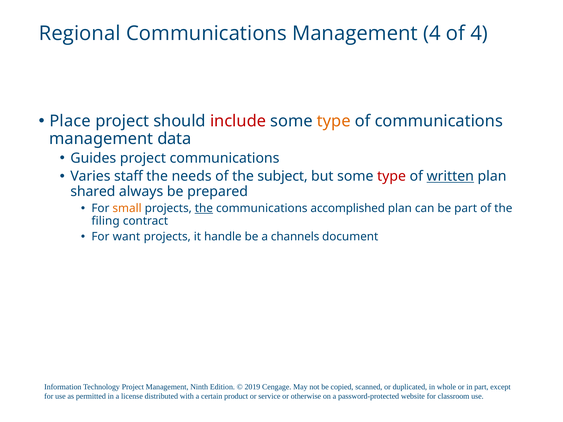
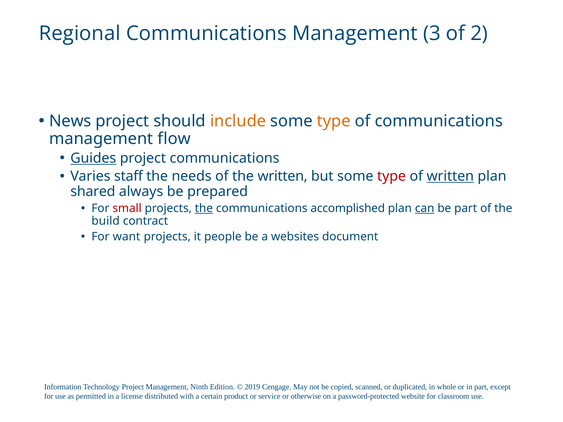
Management 4: 4 -> 3 (432, 33)
of 4: 4 -> 2 (479, 33)
Place: Place -> News (70, 121)
include colour: red -> orange (238, 121)
data: data -> flow (174, 139)
Guides underline: none -> present (93, 158)
the subject: subject -> written (283, 176)
small colour: orange -> red (127, 209)
can underline: none -> present (425, 209)
filing: filing -> build (106, 221)
handle: handle -> people (223, 237)
channels: channels -> websites (295, 237)
